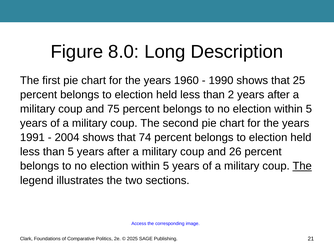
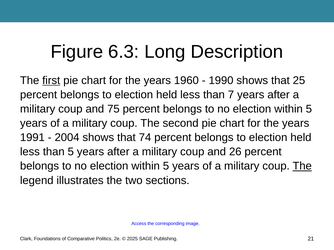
8.0: 8.0 -> 6.3 (124, 52)
first underline: none -> present (51, 81)
2: 2 -> 7 (231, 95)
